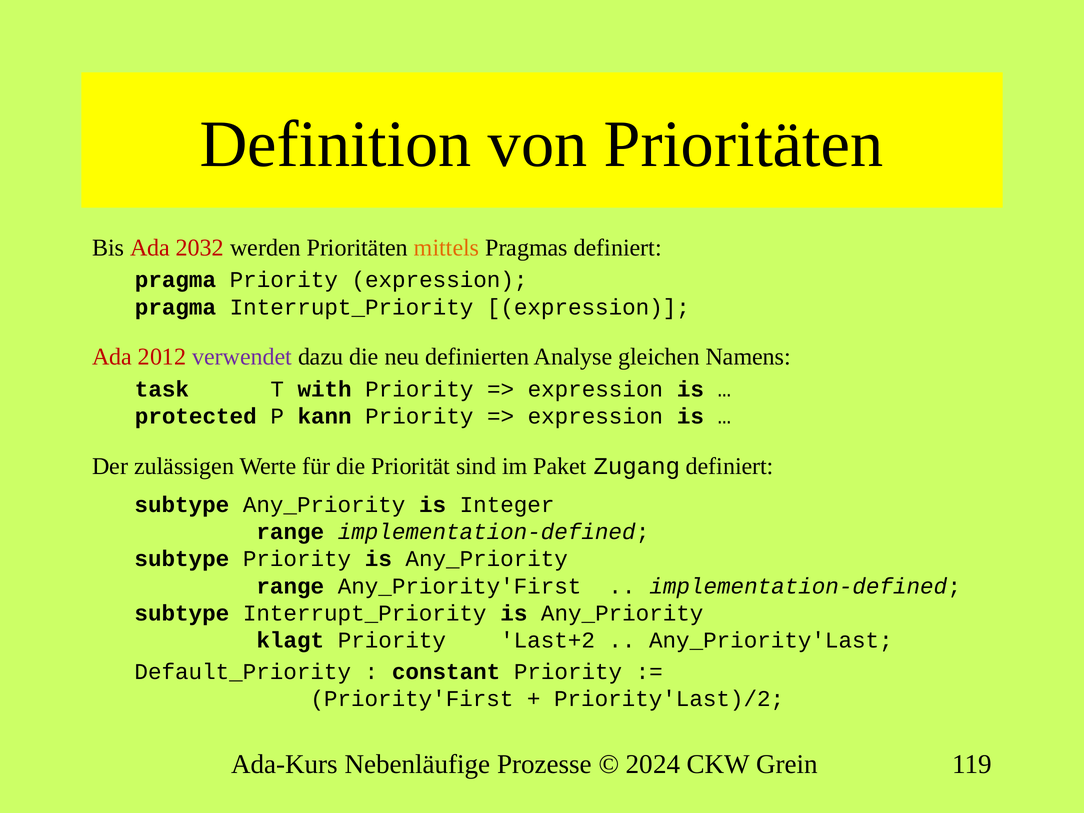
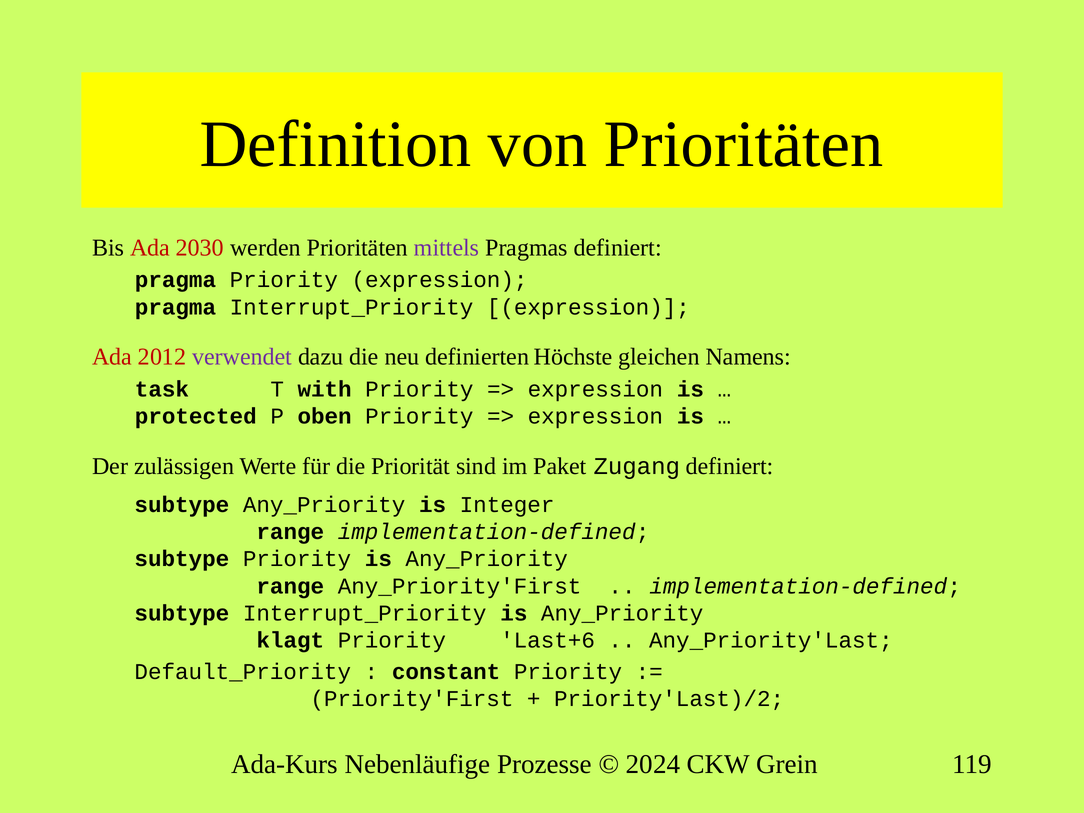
2032: 2032 -> 2030 (200, 248)
mittels colour: orange -> purple (447, 248)
Analyse: Analyse -> Höchste (573, 357)
kann: kann -> oben (325, 416)
Last+2: Last+2 -> Last+6 (548, 640)
